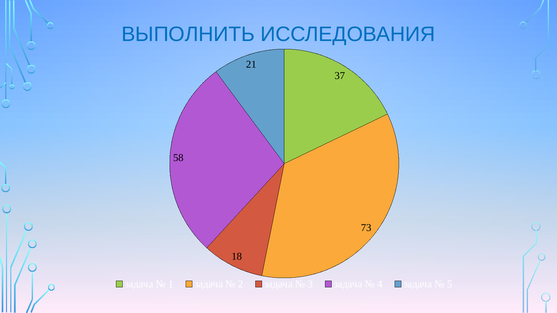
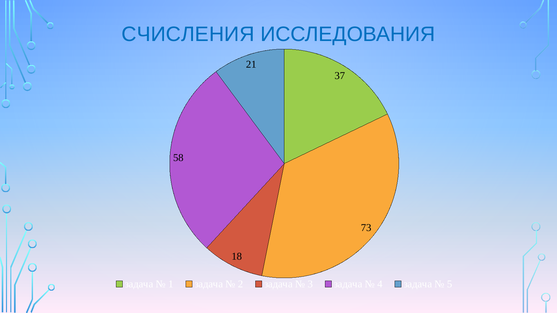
ВЫПОЛНИТЬ: ВЫПОЛНИТЬ -> СЧИСЛЕНИЯ (188, 34)
